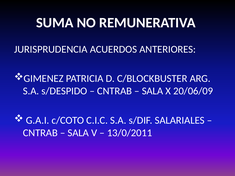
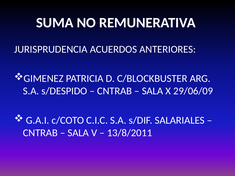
20/06/09: 20/06/09 -> 29/06/09 (193, 91)
13/0/2011: 13/0/2011 -> 13/8/2011 (130, 133)
